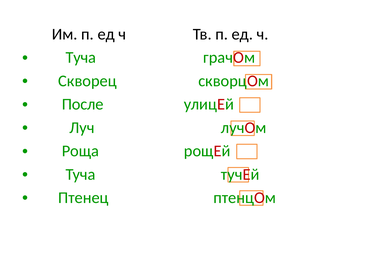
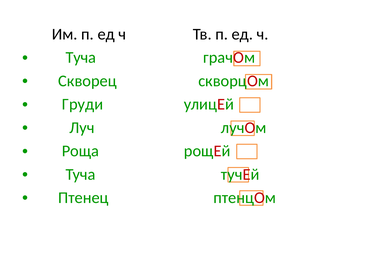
После: После -> Груди (83, 104)
